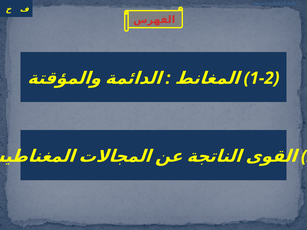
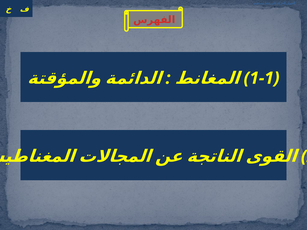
1-2: 1-2 -> 1-1 (262, 78)
